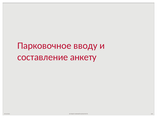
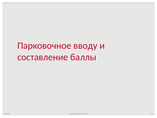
анкету: анкету -> баллы (83, 57)
